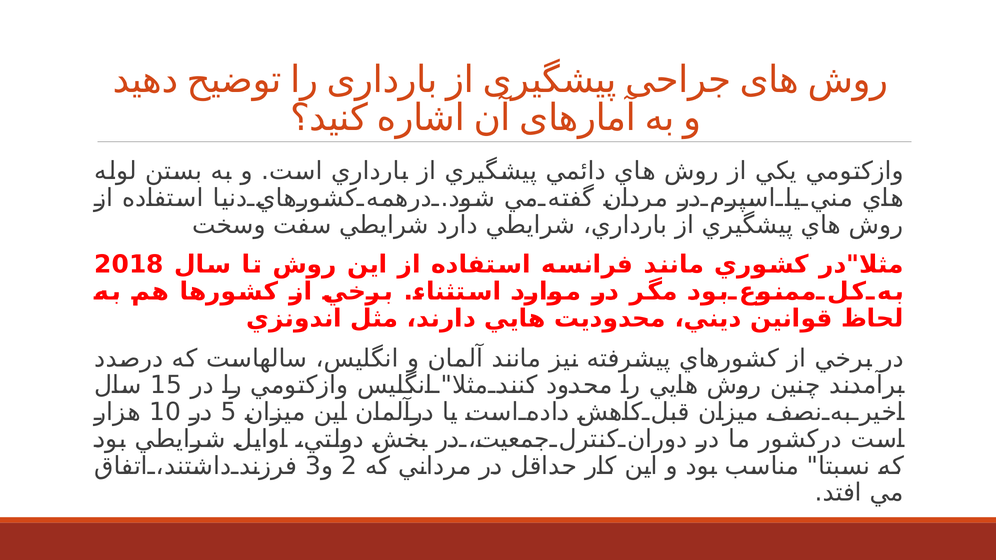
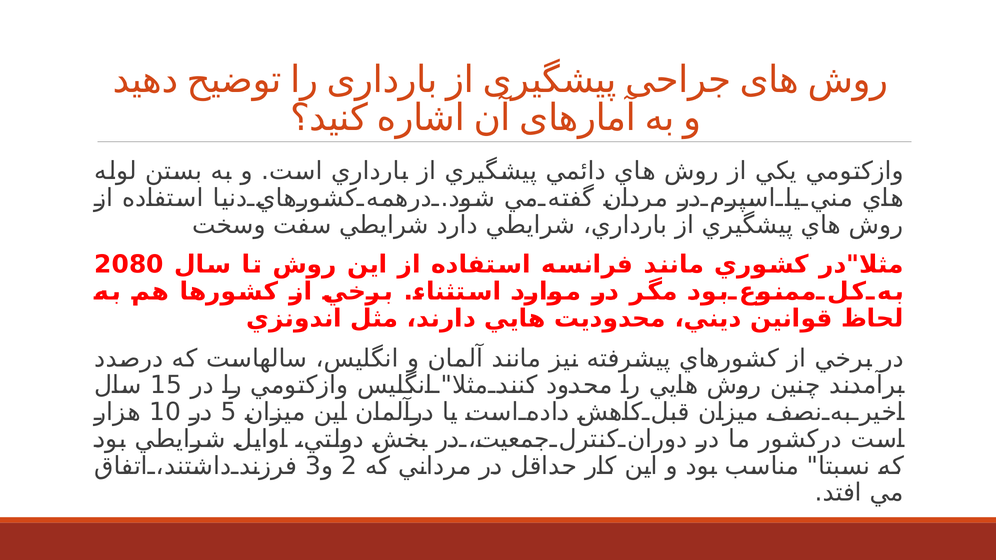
2018: 2018 -> 2080 (129, 265)
